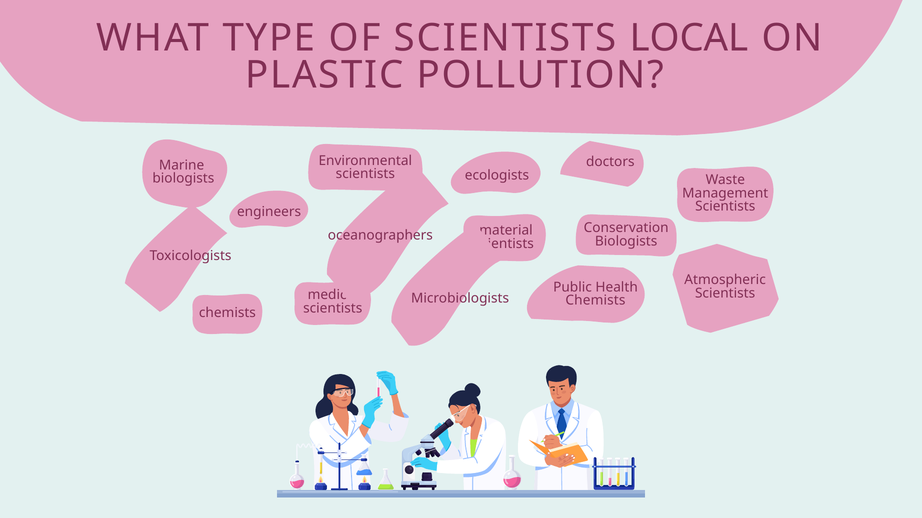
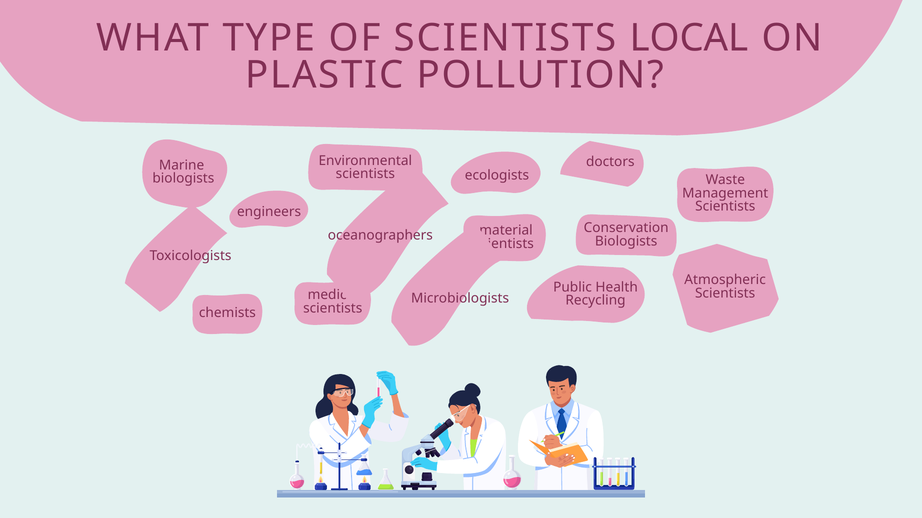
Chemists: Chemists -> Recycling (596, 301)
